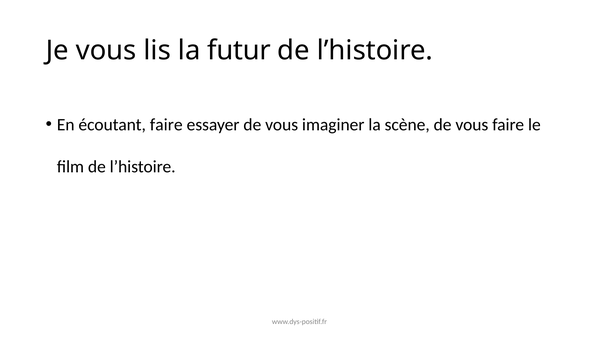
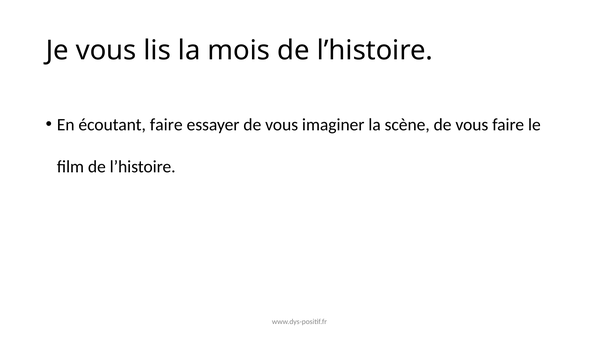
futur: futur -> mois (239, 50)
